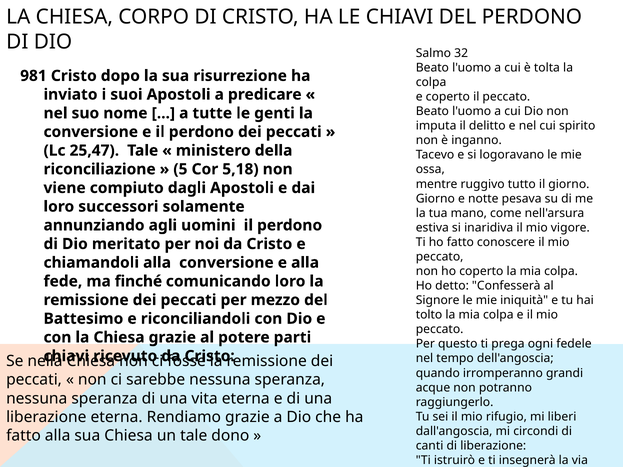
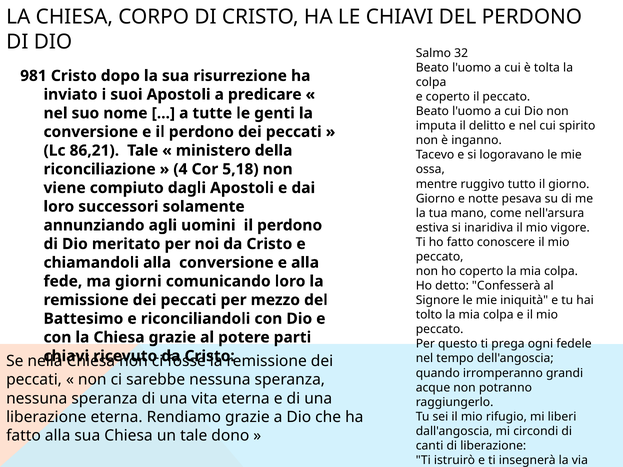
25,47: 25,47 -> 86,21 (94, 151)
5: 5 -> 4 (180, 169)
finché: finché -> giorni (138, 281)
